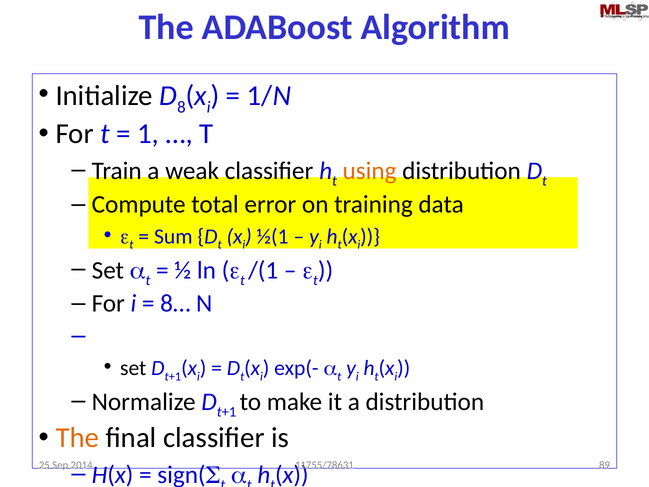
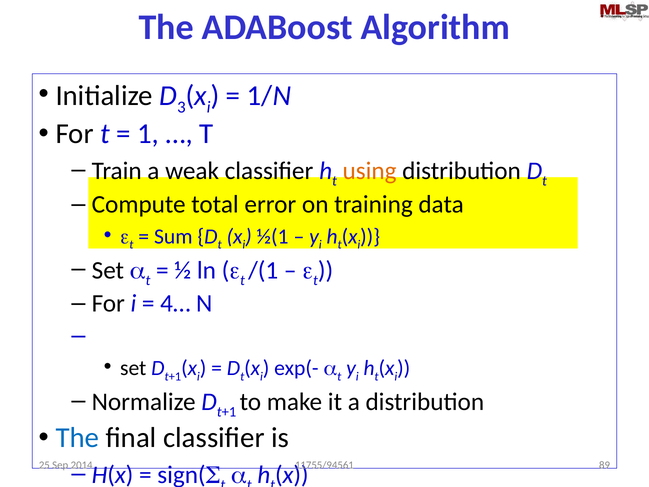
8: 8 -> 3 (181, 107)
8…: 8… -> 4… (175, 303)
The colour: orange -> blue (77, 438)
11755/78631: 11755/78631 -> 11755/94561 (324, 465)
